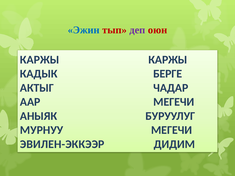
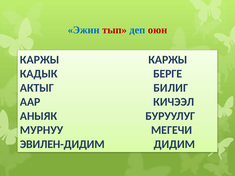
деп colour: purple -> blue (137, 30)
ЧАДАР: ЧАДАР -> БИЛИГ (171, 88)
ААР МЕГЕЧИ: МЕГЕЧИ -> КИЧЭЭЛ (174, 102)
ЭВИЛЕН-ЭККЭЭР: ЭВИЛЕН-ЭККЭЭР -> ЭВИЛЕН-ДИДИМ (62, 144)
